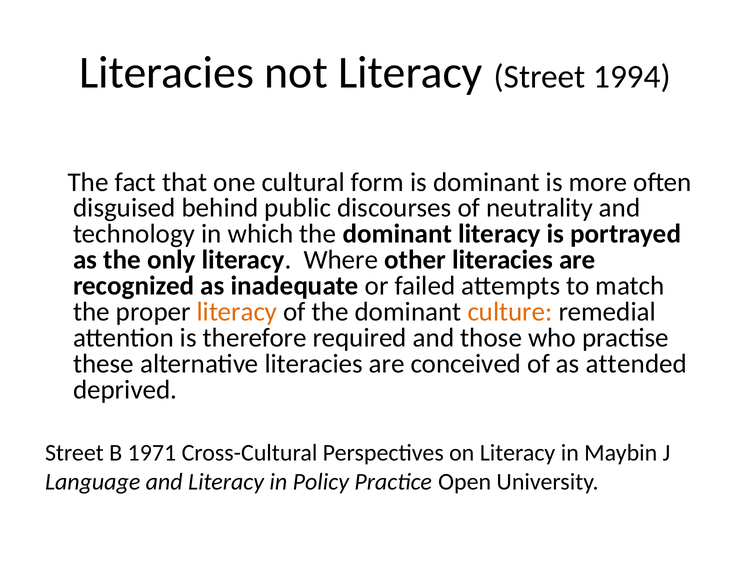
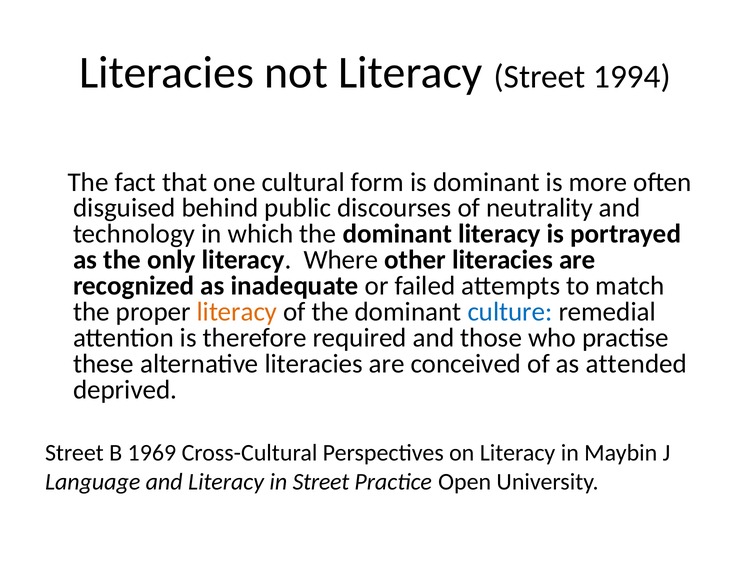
culture colour: orange -> blue (510, 312)
1971: 1971 -> 1969 (152, 453)
in Policy: Policy -> Street (321, 482)
